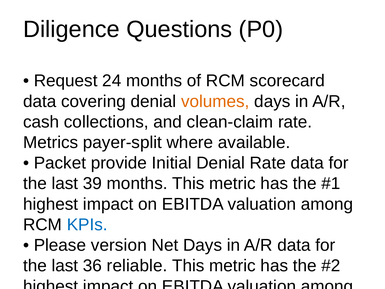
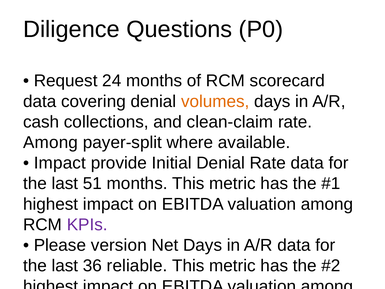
Metrics: Metrics -> Among (51, 142)
Packet: Packet -> Impact (60, 163)
39: 39 -> 51 (92, 183)
KPIs colour: blue -> purple (87, 225)
